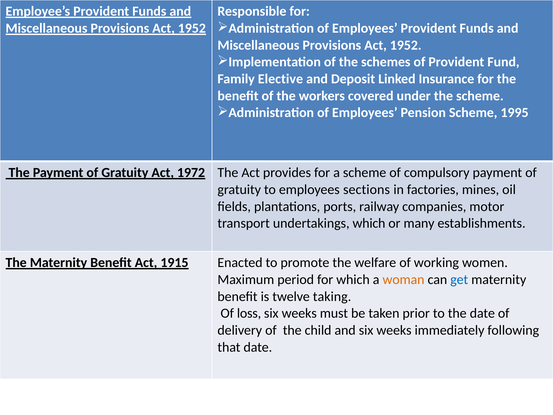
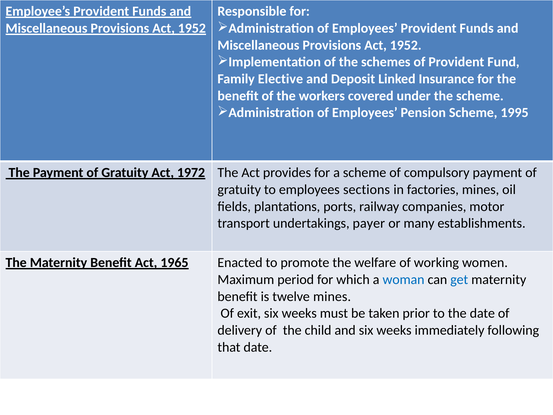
undertakings which: which -> payer (369, 223)
1915: 1915 -> 1965 (174, 263)
woman colour: orange -> blue (403, 279)
twelve taking: taking -> mines (332, 296)
loss: loss -> exit (249, 313)
